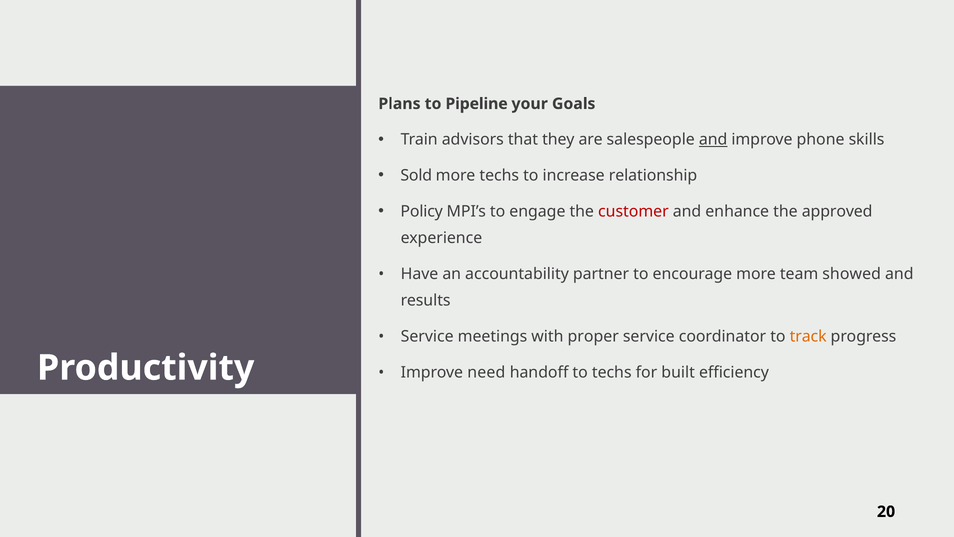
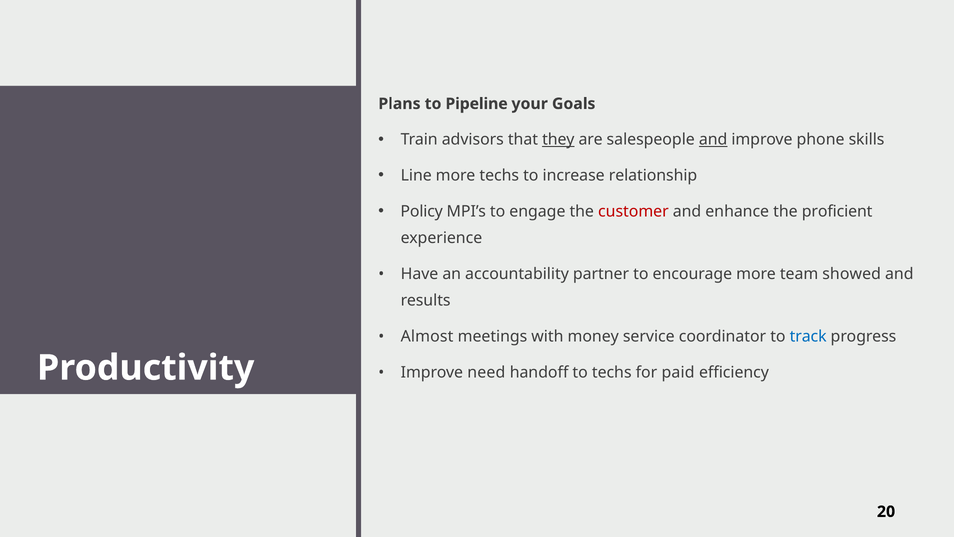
they underline: none -> present (558, 140)
Sold: Sold -> Line (416, 175)
approved: approved -> proficient (837, 211)
Service: Service -> Almost (427, 336)
proper: proper -> money (593, 336)
track colour: orange -> blue (808, 336)
built: built -> paid (678, 372)
